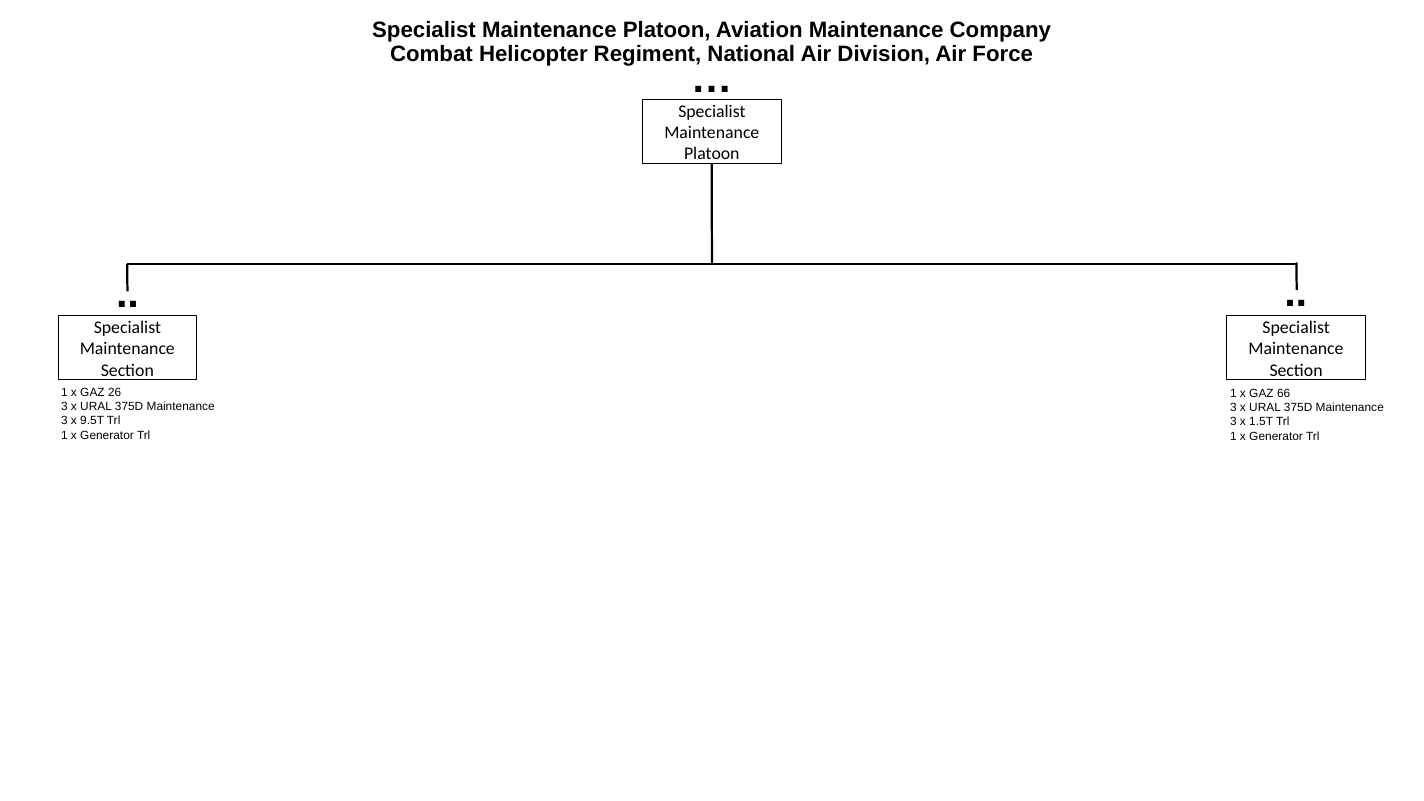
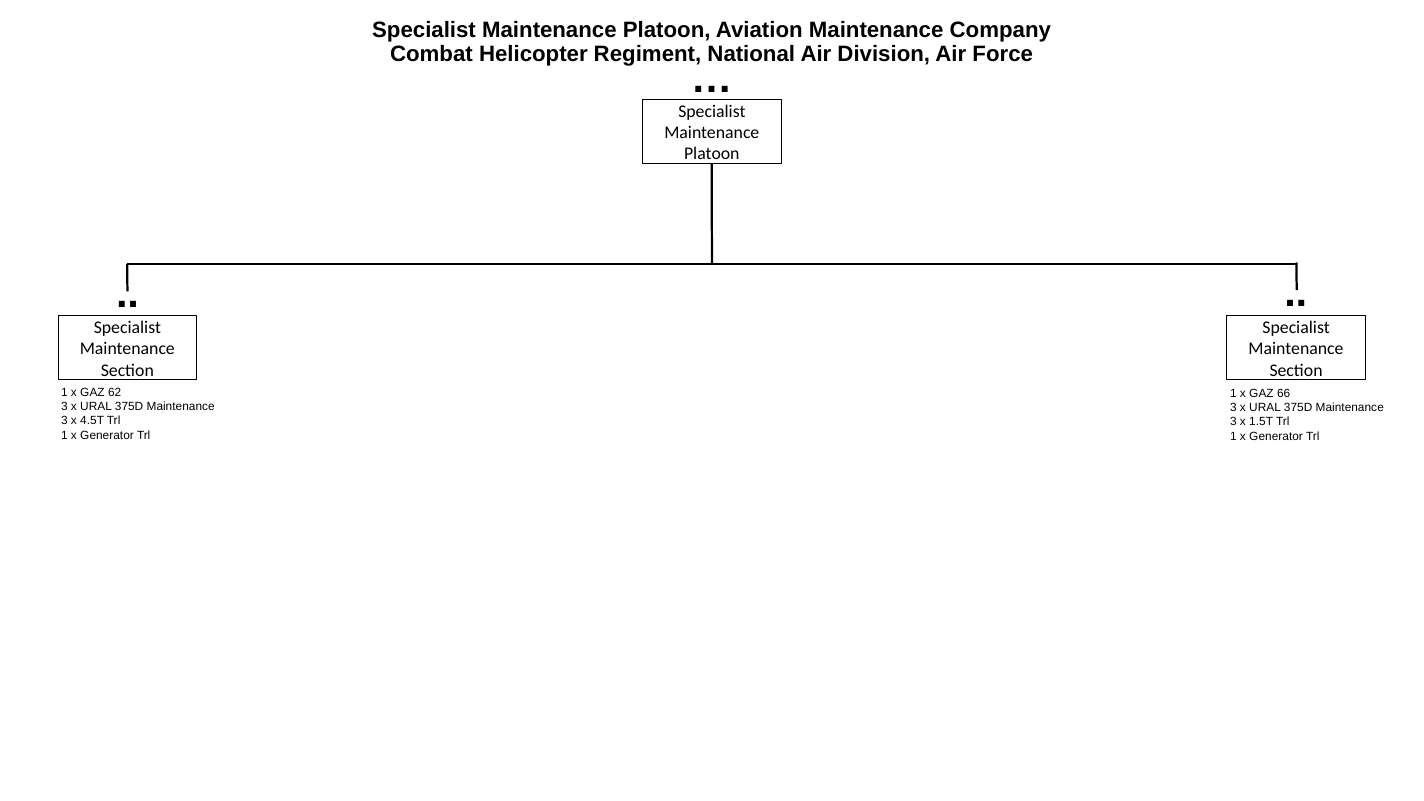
26: 26 -> 62 (115, 393)
9.5T: 9.5T -> 4.5T (92, 421)
